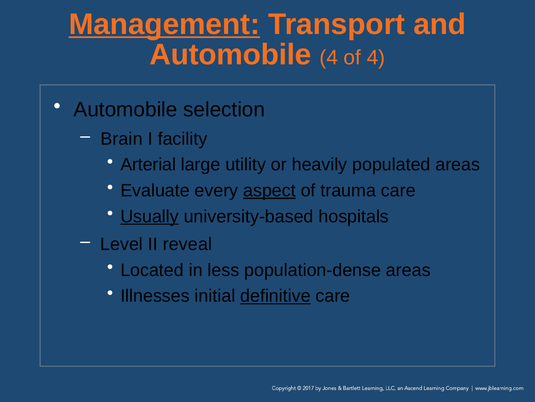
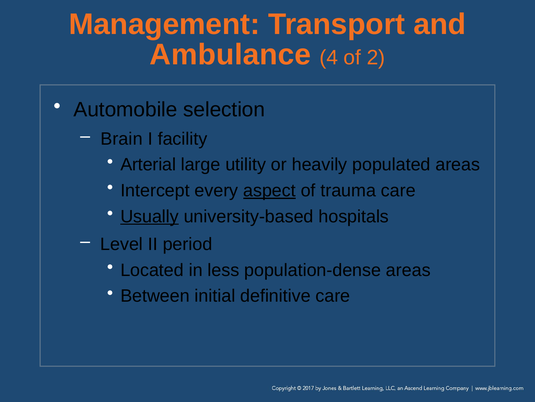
Management underline: present -> none (164, 24)
Automobile: Automobile -> Ambulance (230, 55)
of 4: 4 -> 2 (376, 57)
Evaluate: Evaluate -> Intercept (155, 190)
reveal: reveal -> period (187, 244)
Illnesses: Illnesses -> Between (155, 296)
definitive underline: present -> none (275, 296)
